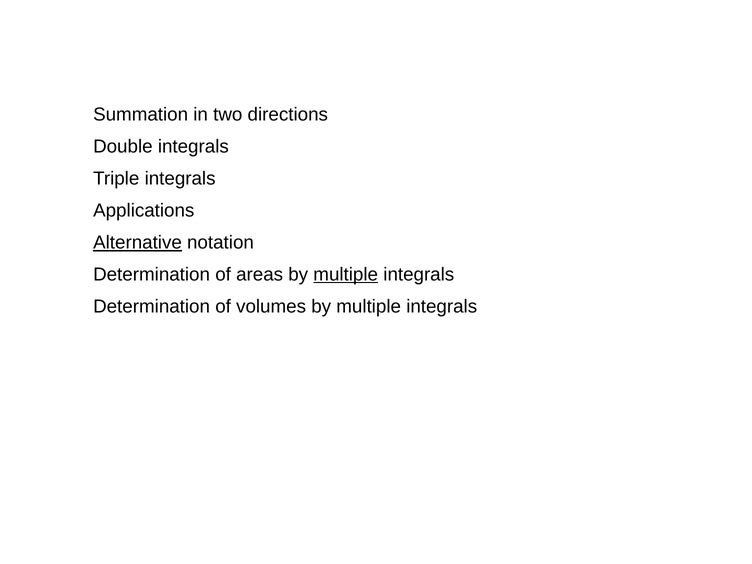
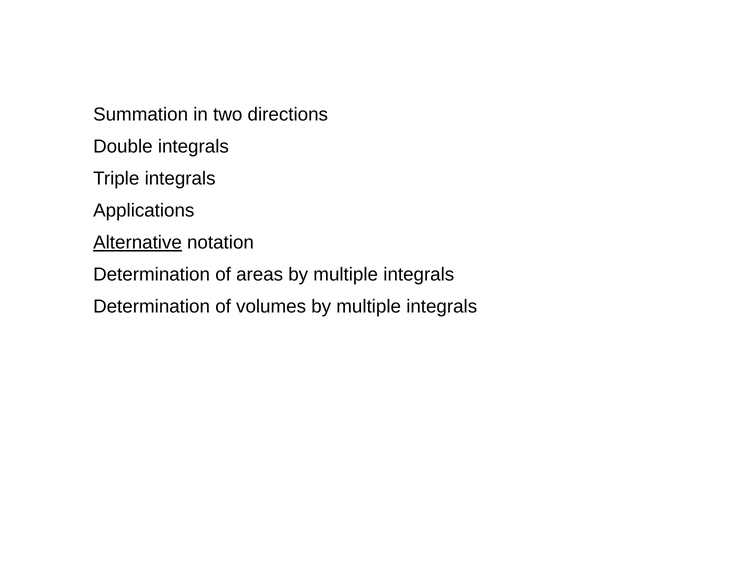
multiple underline: present -> none (346, 275)
